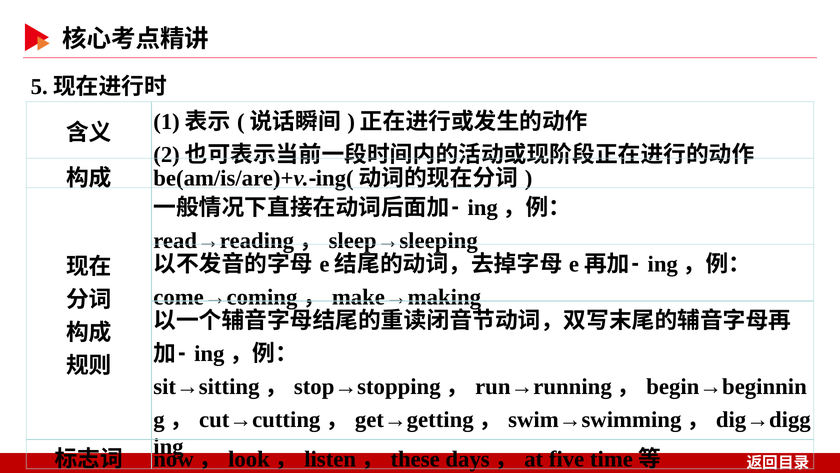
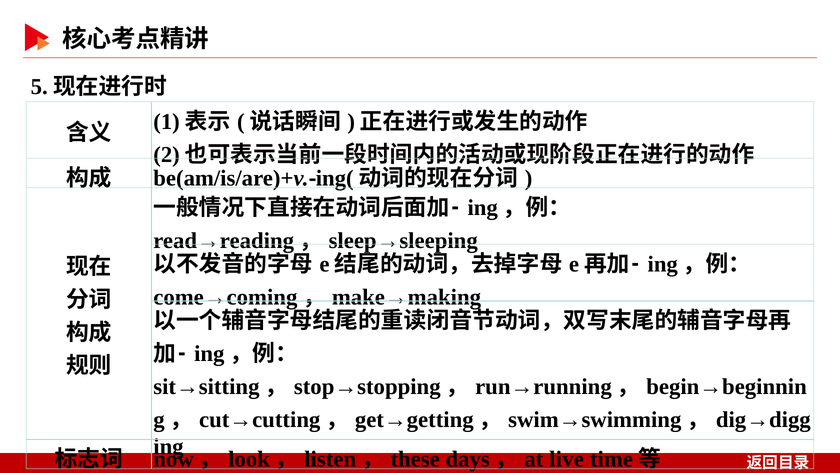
five: five -> live (566, 459)
